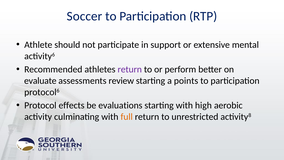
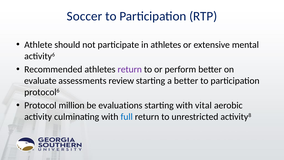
in support: support -> athletes (166, 45)
a points: points -> better (186, 81)
effects: effects -> million (72, 105)
high: high -> vital (203, 105)
full colour: orange -> blue (127, 117)
